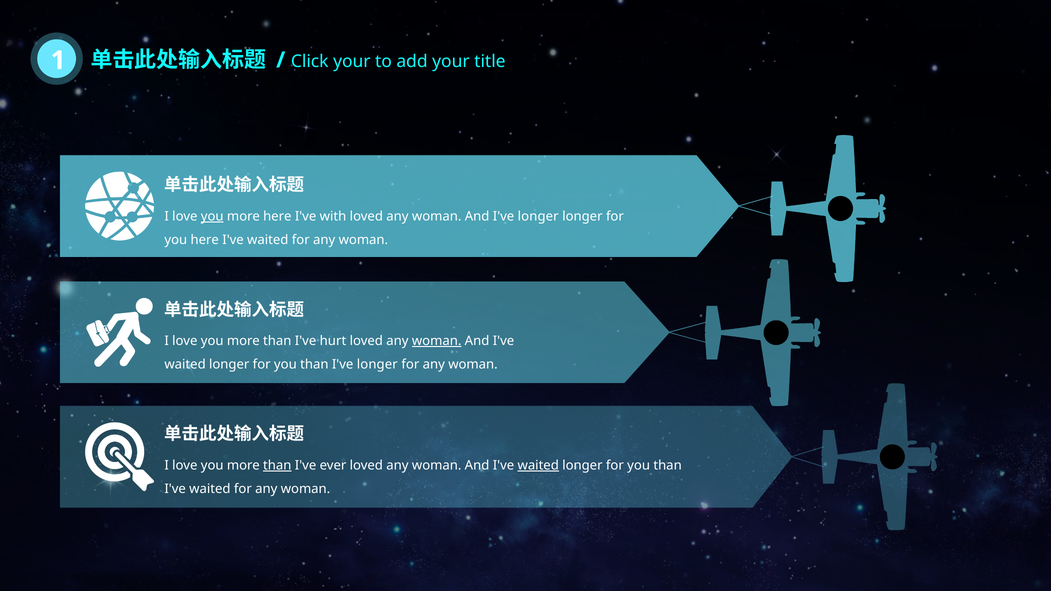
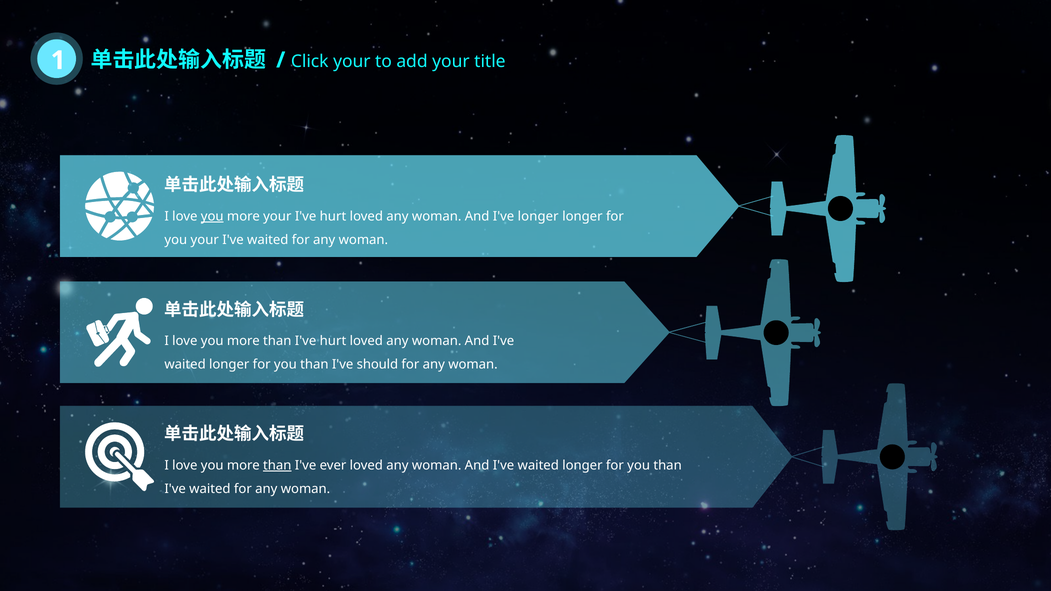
more here: here -> your (277, 216)
with: with -> hurt (333, 216)
you here: here -> your (205, 240)
woman underline: present -> none (437, 341)
than I've longer: longer -> should (377, 365)
waited underline: present -> none (538, 465)
